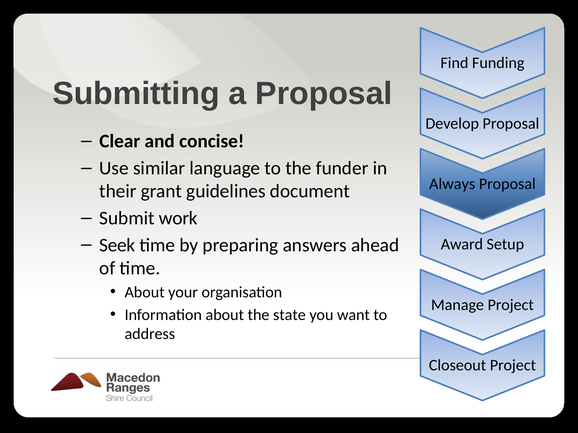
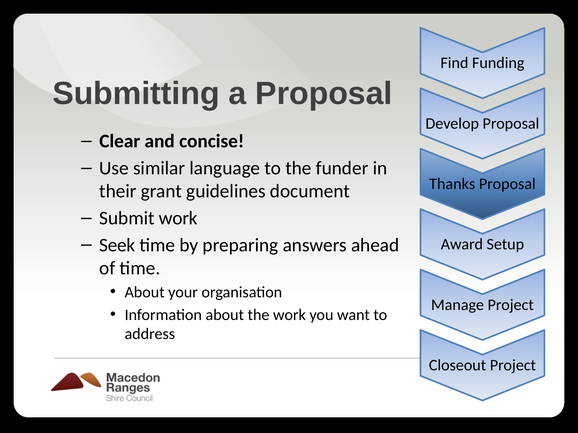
Always: Always -> Thanks (452, 184)
the state: state -> work (289, 315)
